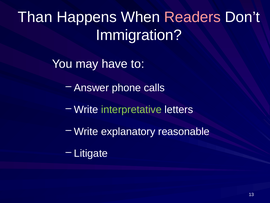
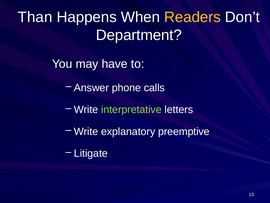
Readers colour: pink -> yellow (192, 17)
Immigration: Immigration -> Department (139, 35)
reasonable: reasonable -> preemptive (184, 131)
